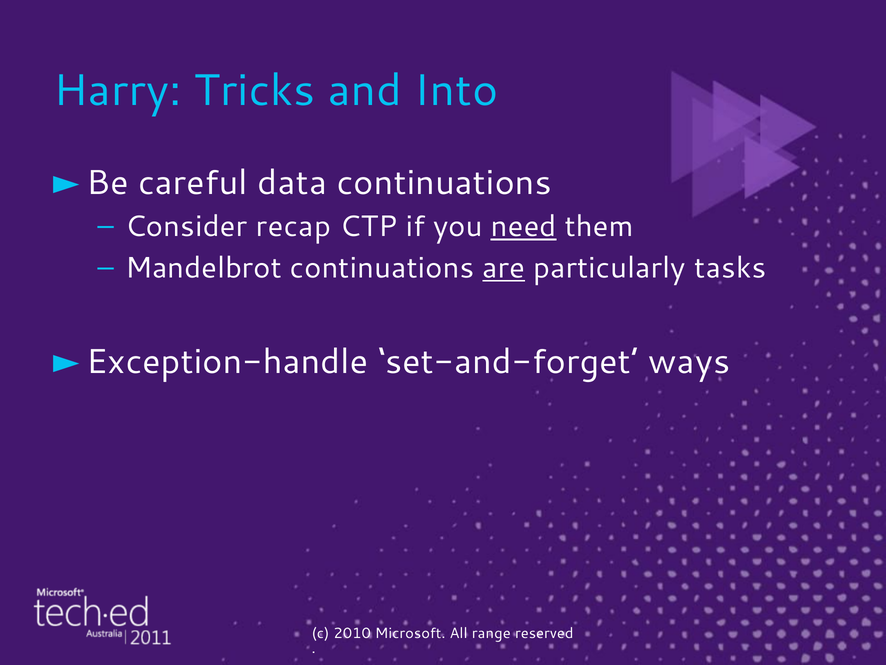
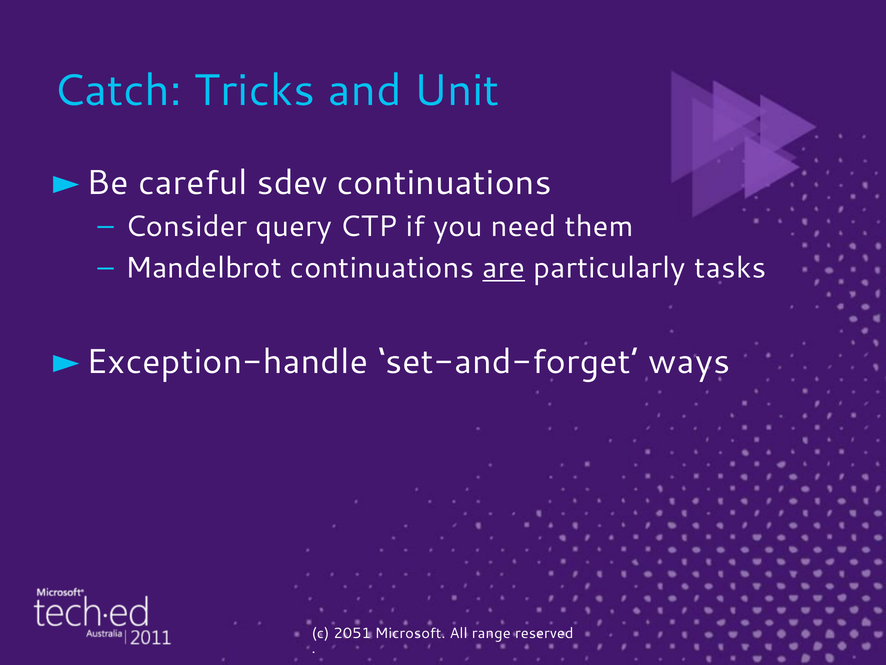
Harry: Harry -> Catch (118, 91)
Into: Into -> Unit (457, 91)
data: data -> sdev (292, 183)
recap: recap -> query (294, 227)
need underline: present -> none (524, 227)
2010: 2010 -> 2051 (352, 633)
